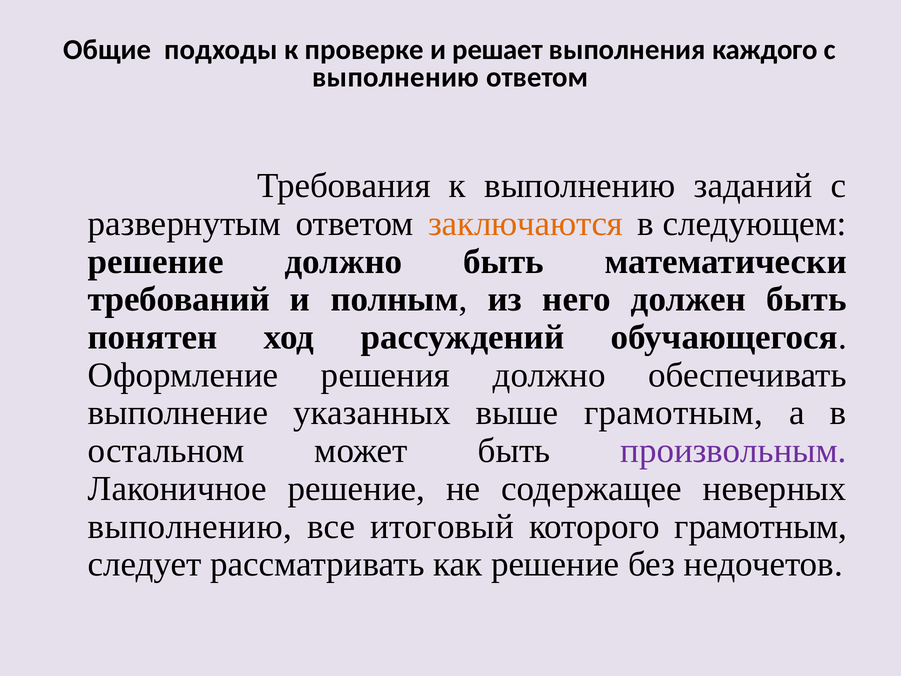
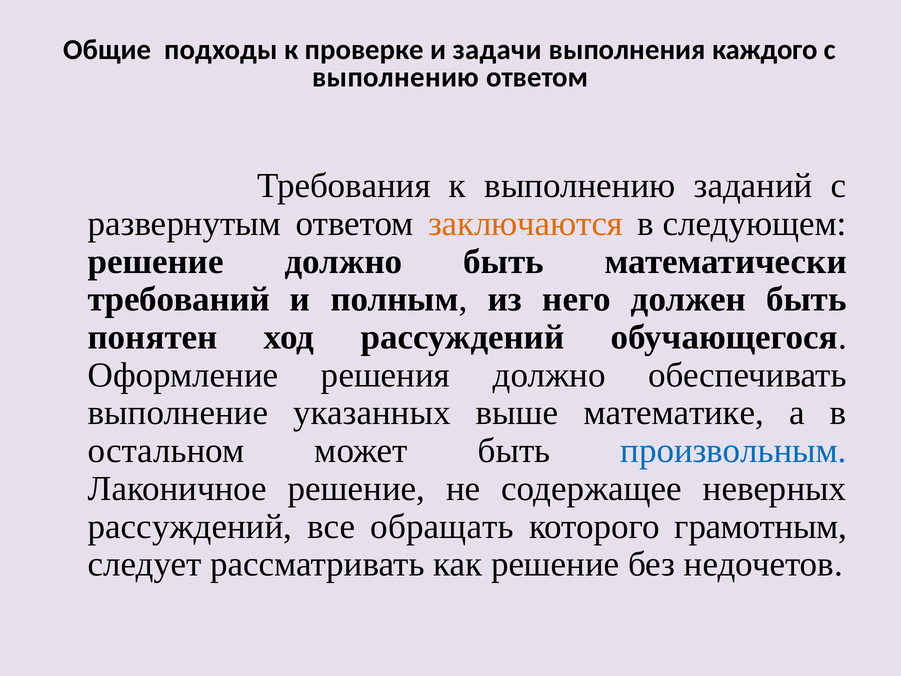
решает: решает -> задачи (497, 50)
выше грамотным: грамотным -> математике (674, 413)
произвольным colour: purple -> blue (734, 451)
выполнению: выполнению -> рассуждений (190, 526)
итоговый: итоговый -> обращать (442, 526)
